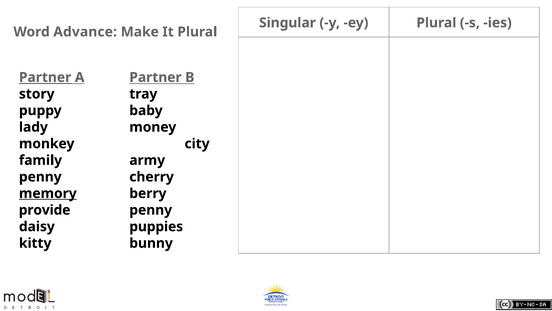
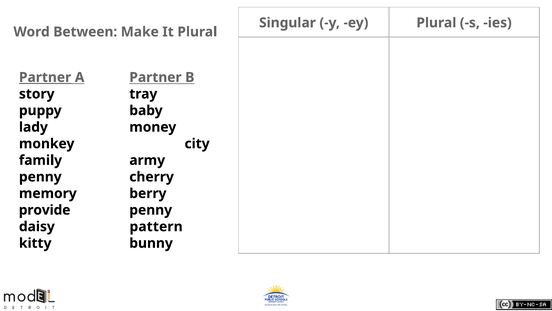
Advance: Advance -> Between (85, 32)
memory underline: present -> none (48, 193)
puppies: puppies -> pattern (156, 226)
